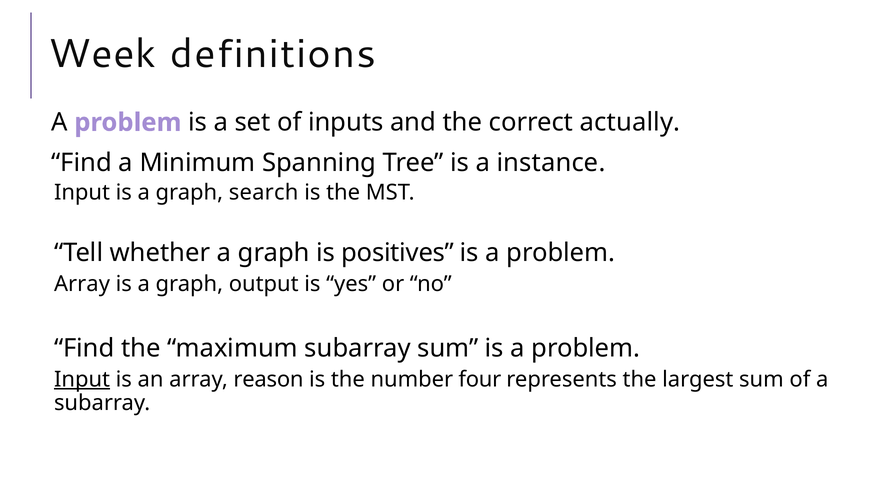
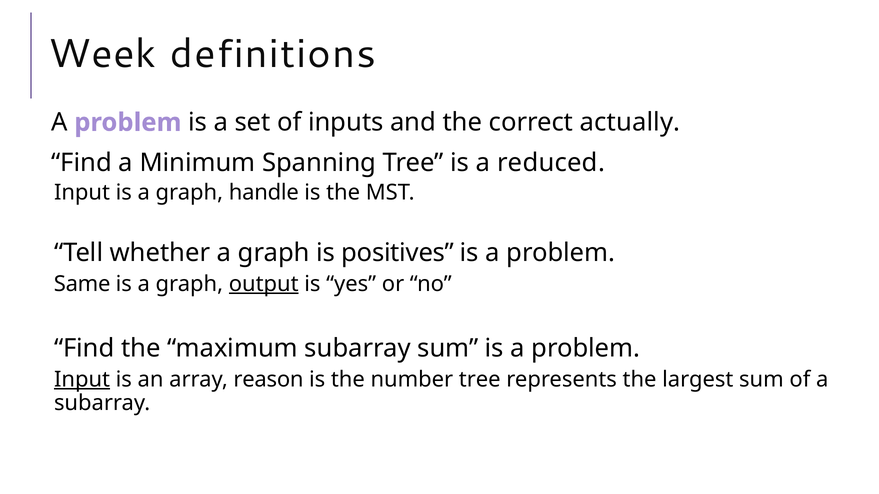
instance: instance -> reduced (551, 163)
search: search -> handle (264, 192)
Array: Array -> Same (82, 284)
output underline: none -> present (264, 284)
number four: four -> tree (480, 380)
